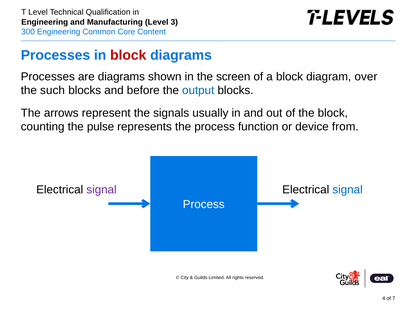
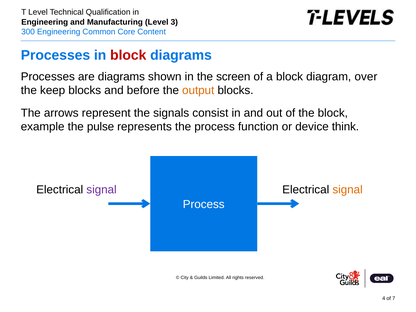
such: such -> keep (53, 90)
output colour: blue -> orange (198, 90)
usually: usually -> consist (210, 113)
counting: counting -> example (43, 127)
from: from -> think (345, 127)
signal colour: blue -> orange (348, 190)
